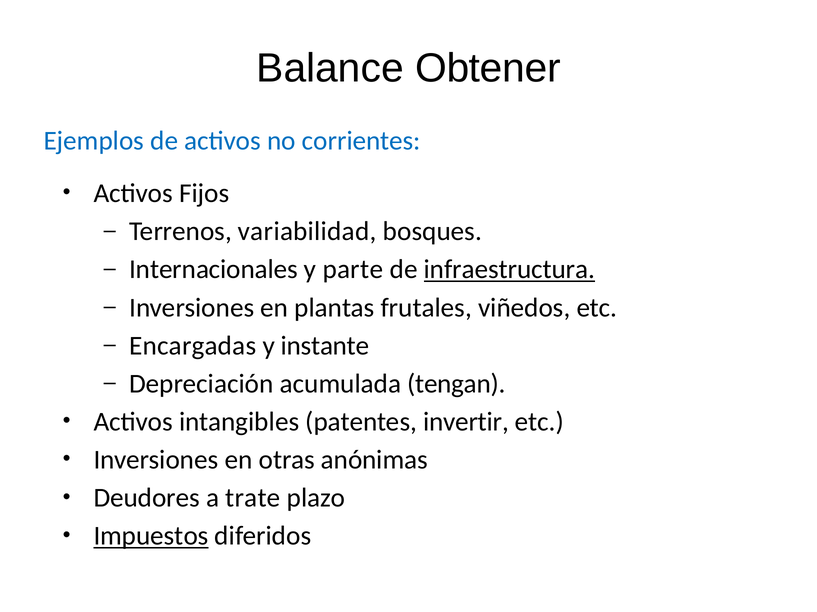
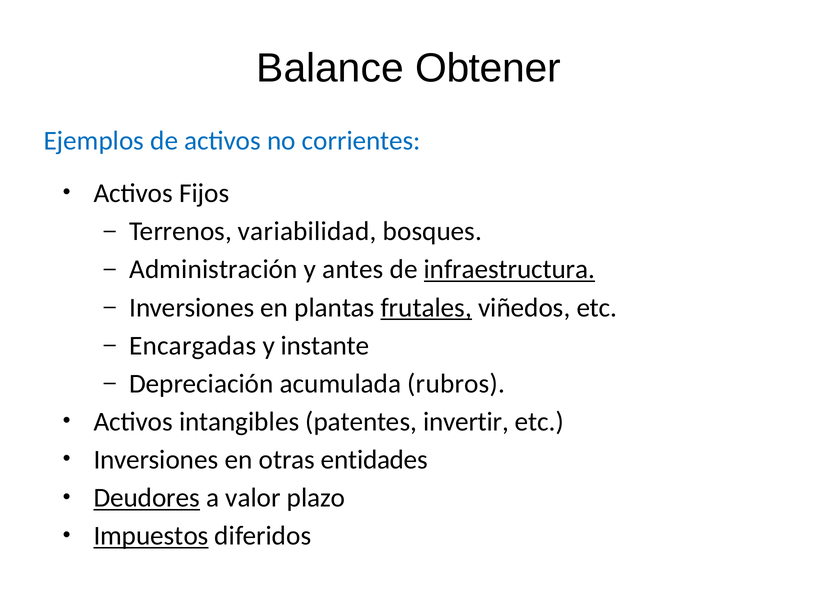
Internacionales: Internacionales -> Administración (213, 270)
parte: parte -> antes (353, 270)
frutales underline: none -> present (426, 308)
tengan: tengan -> rubros (456, 384)
anónimas: anónimas -> entidades (374, 460)
Deudores underline: none -> present (147, 499)
trate: trate -> valor (253, 499)
